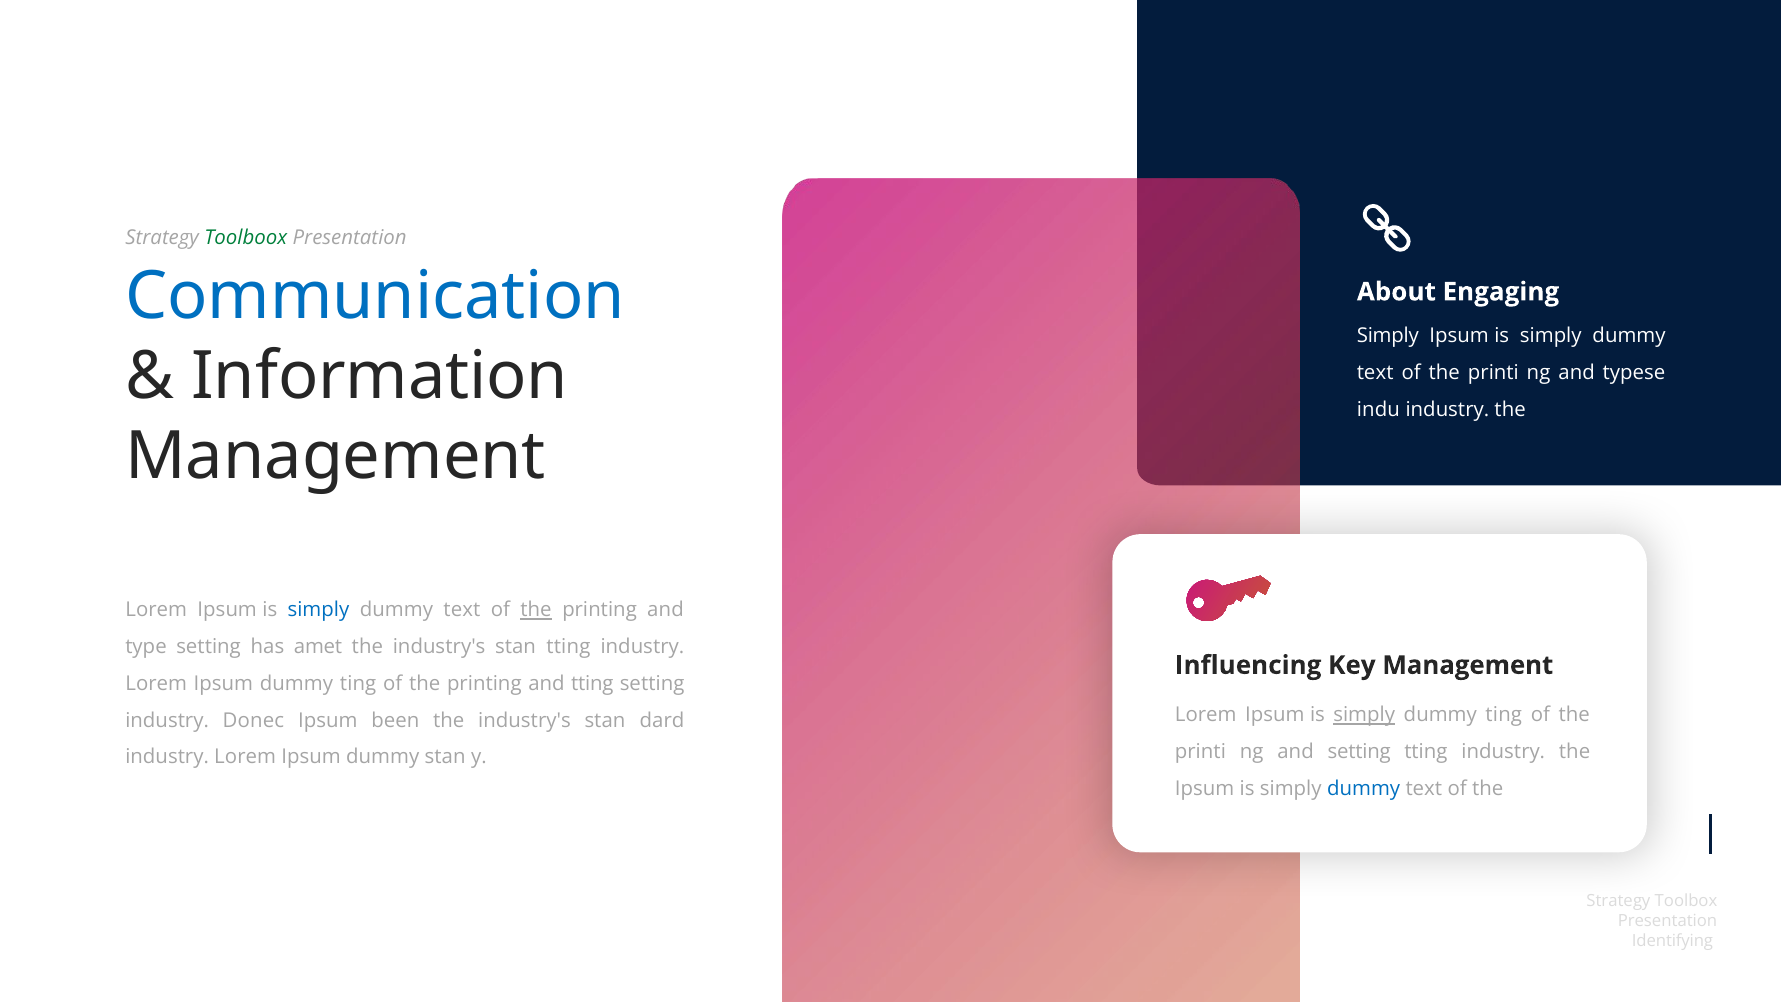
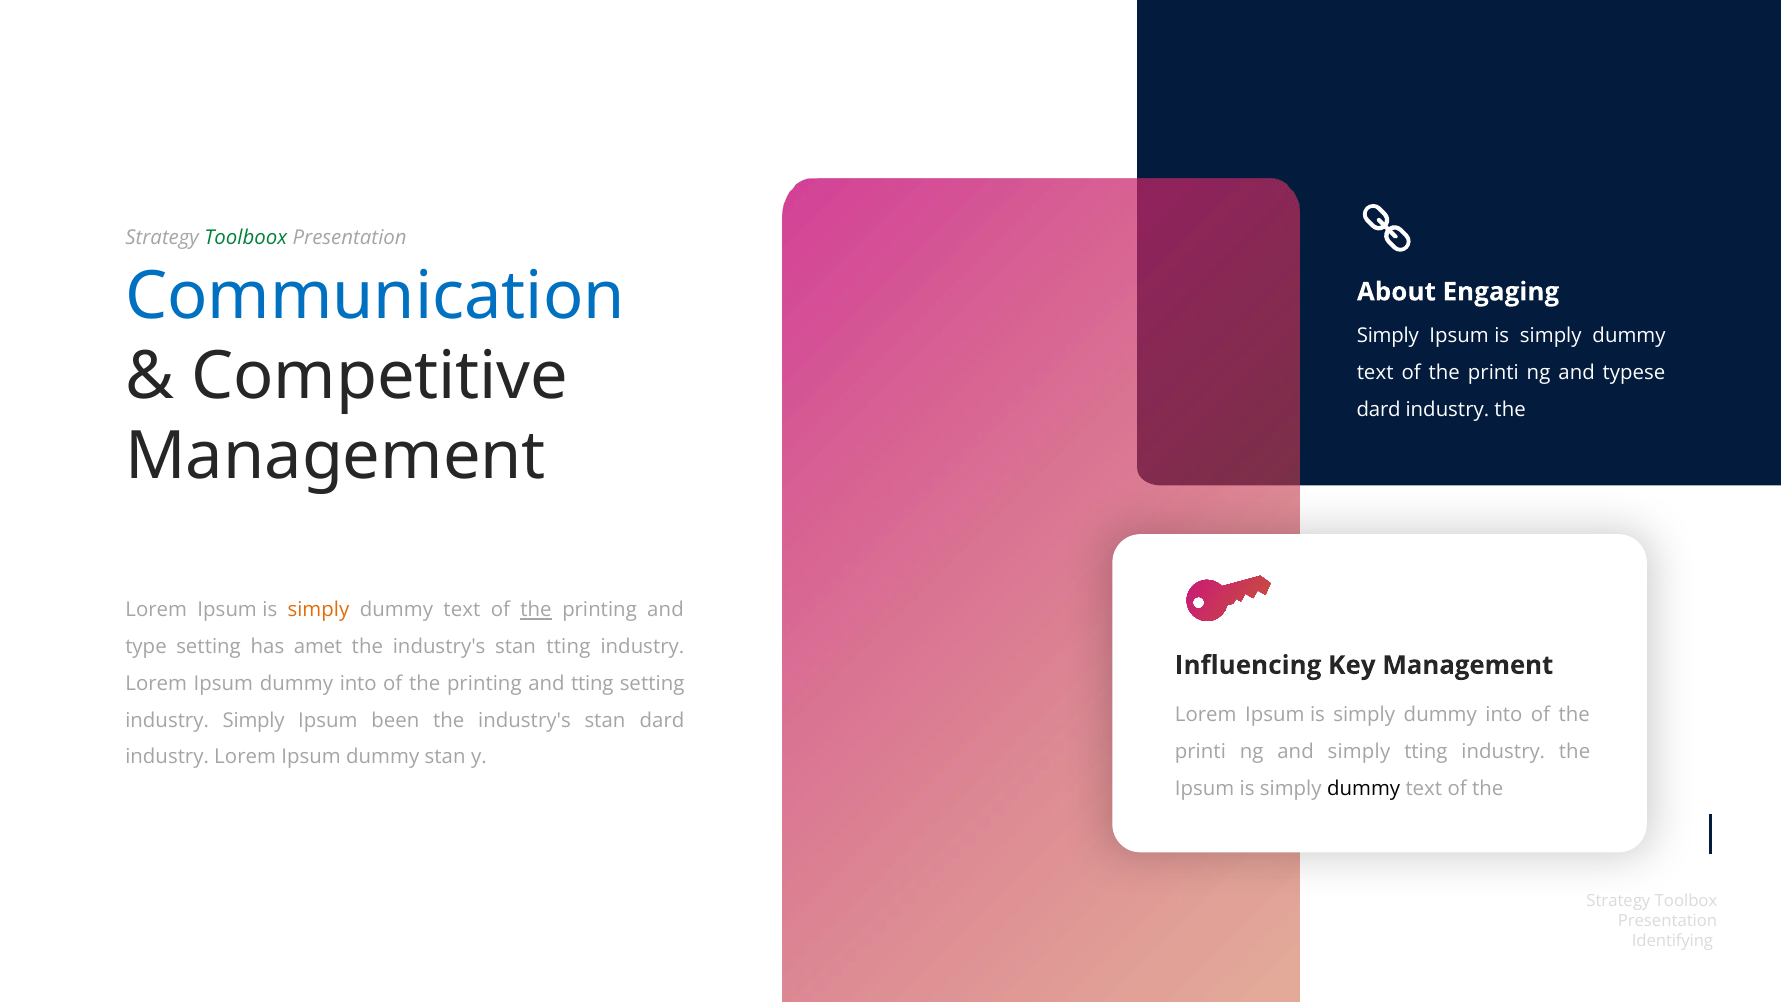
Information: Information -> Competitive (380, 376)
indu: indu -> dard (1379, 410)
simply colour: blue -> orange (318, 610)
Ipsum dummy ting: ting -> into (358, 684)
simply underline: present -> none (1364, 715)
ting: ting -> into (1504, 715)
industry Donec: Donec -> Simply (254, 720)
and setting: setting -> simply (1359, 752)
dummy colour: blue -> black (1364, 789)
